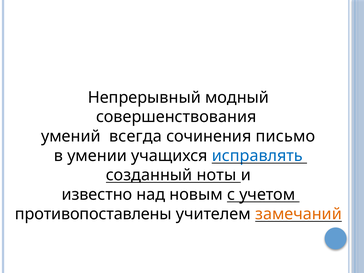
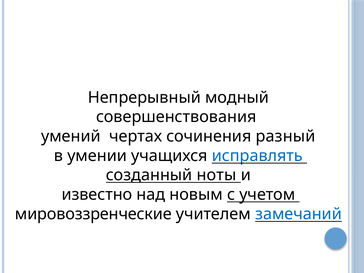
всегда: всегда -> чертах (136, 136)
письмо: письмо -> разный (285, 136)
противопоставлены: противопоставлены -> мировоззренческие (93, 214)
замечаний colour: orange -> blue (298, 214)
